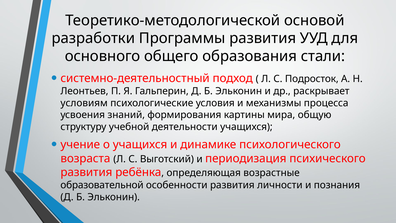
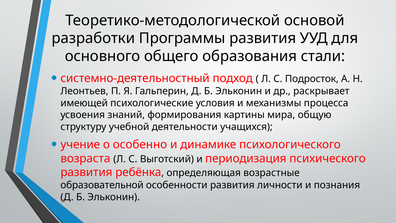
условиям: условиям -> имеющей (84, 103)
о учащихся: учащихся -> особенно (140, 144)
